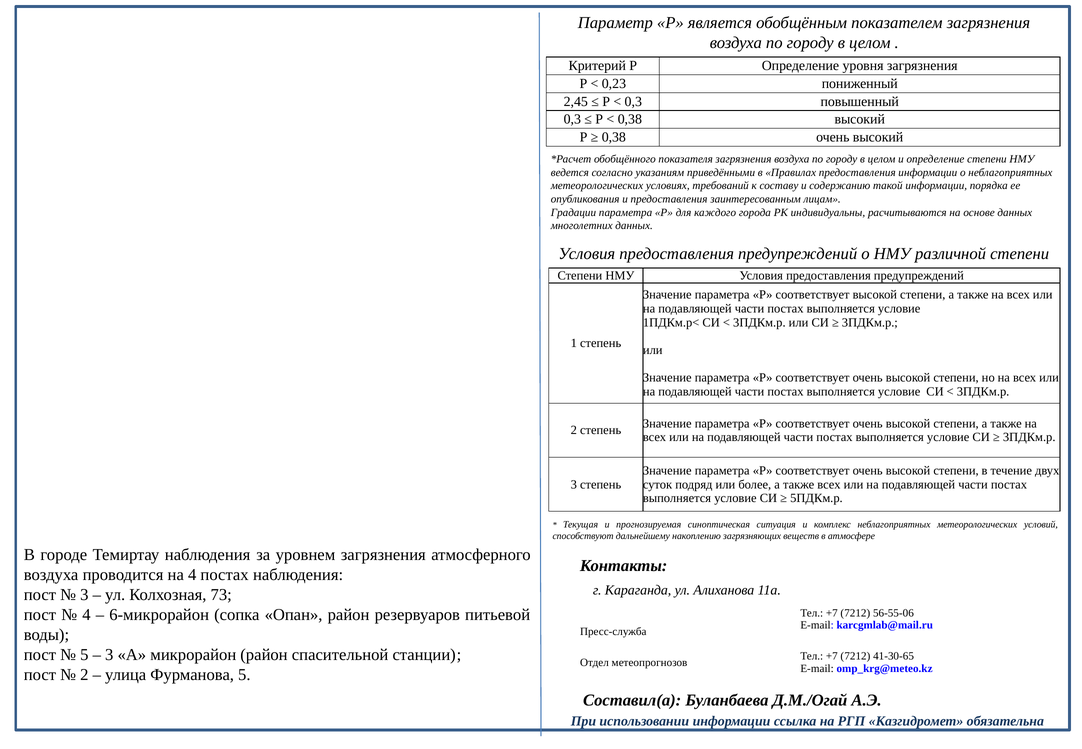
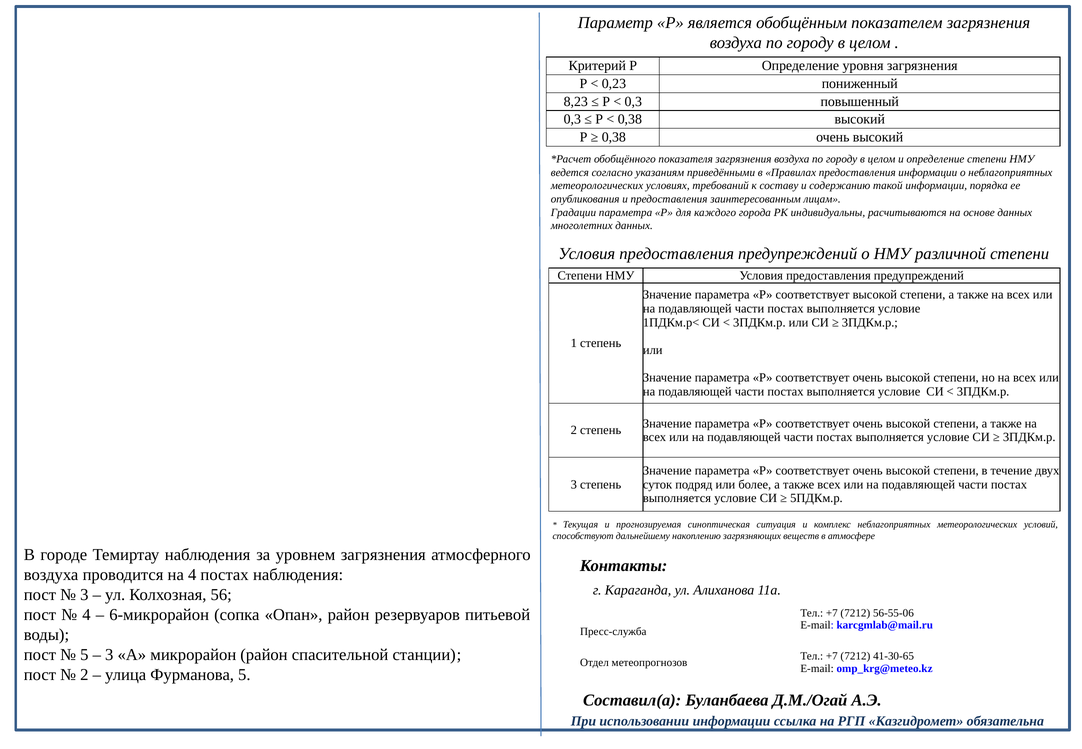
2,45: 2,45 -> 8,23 (576, 102)
73: 73 -> 56 (221, 595)
